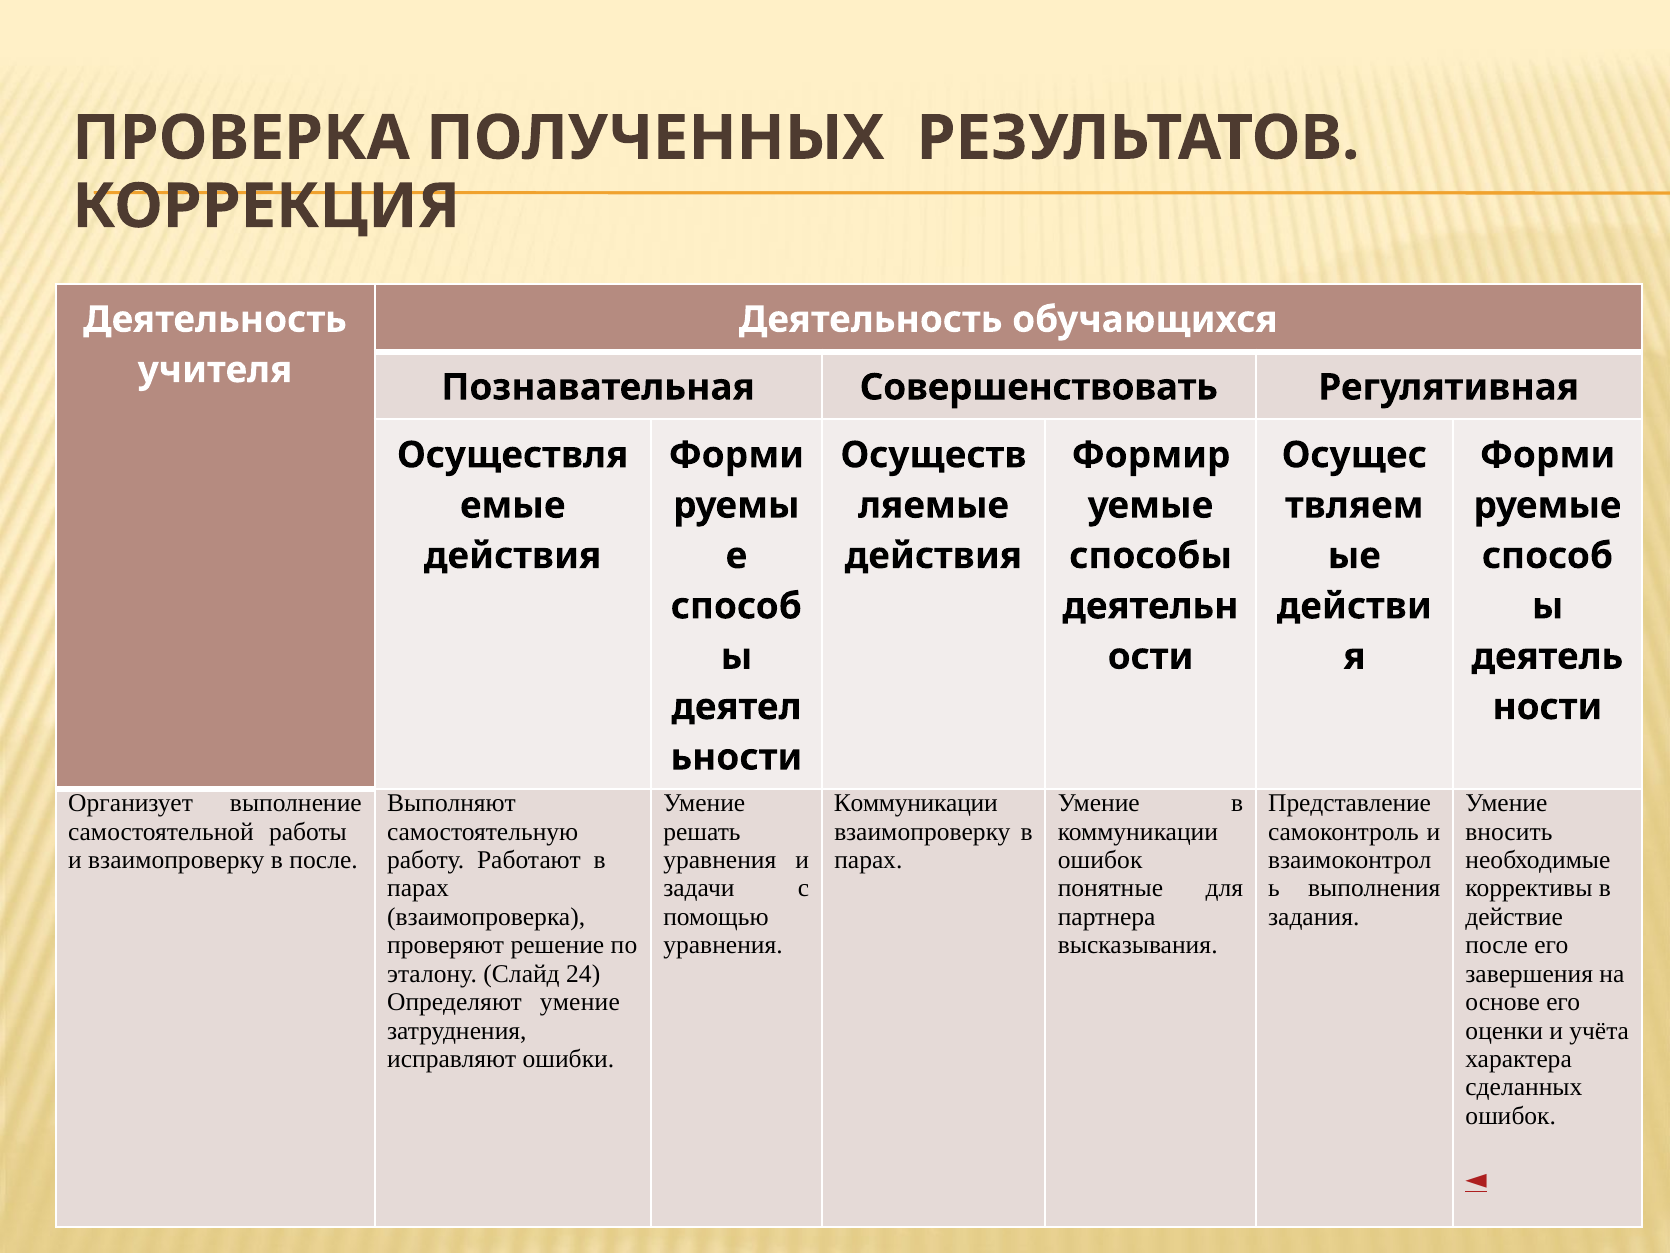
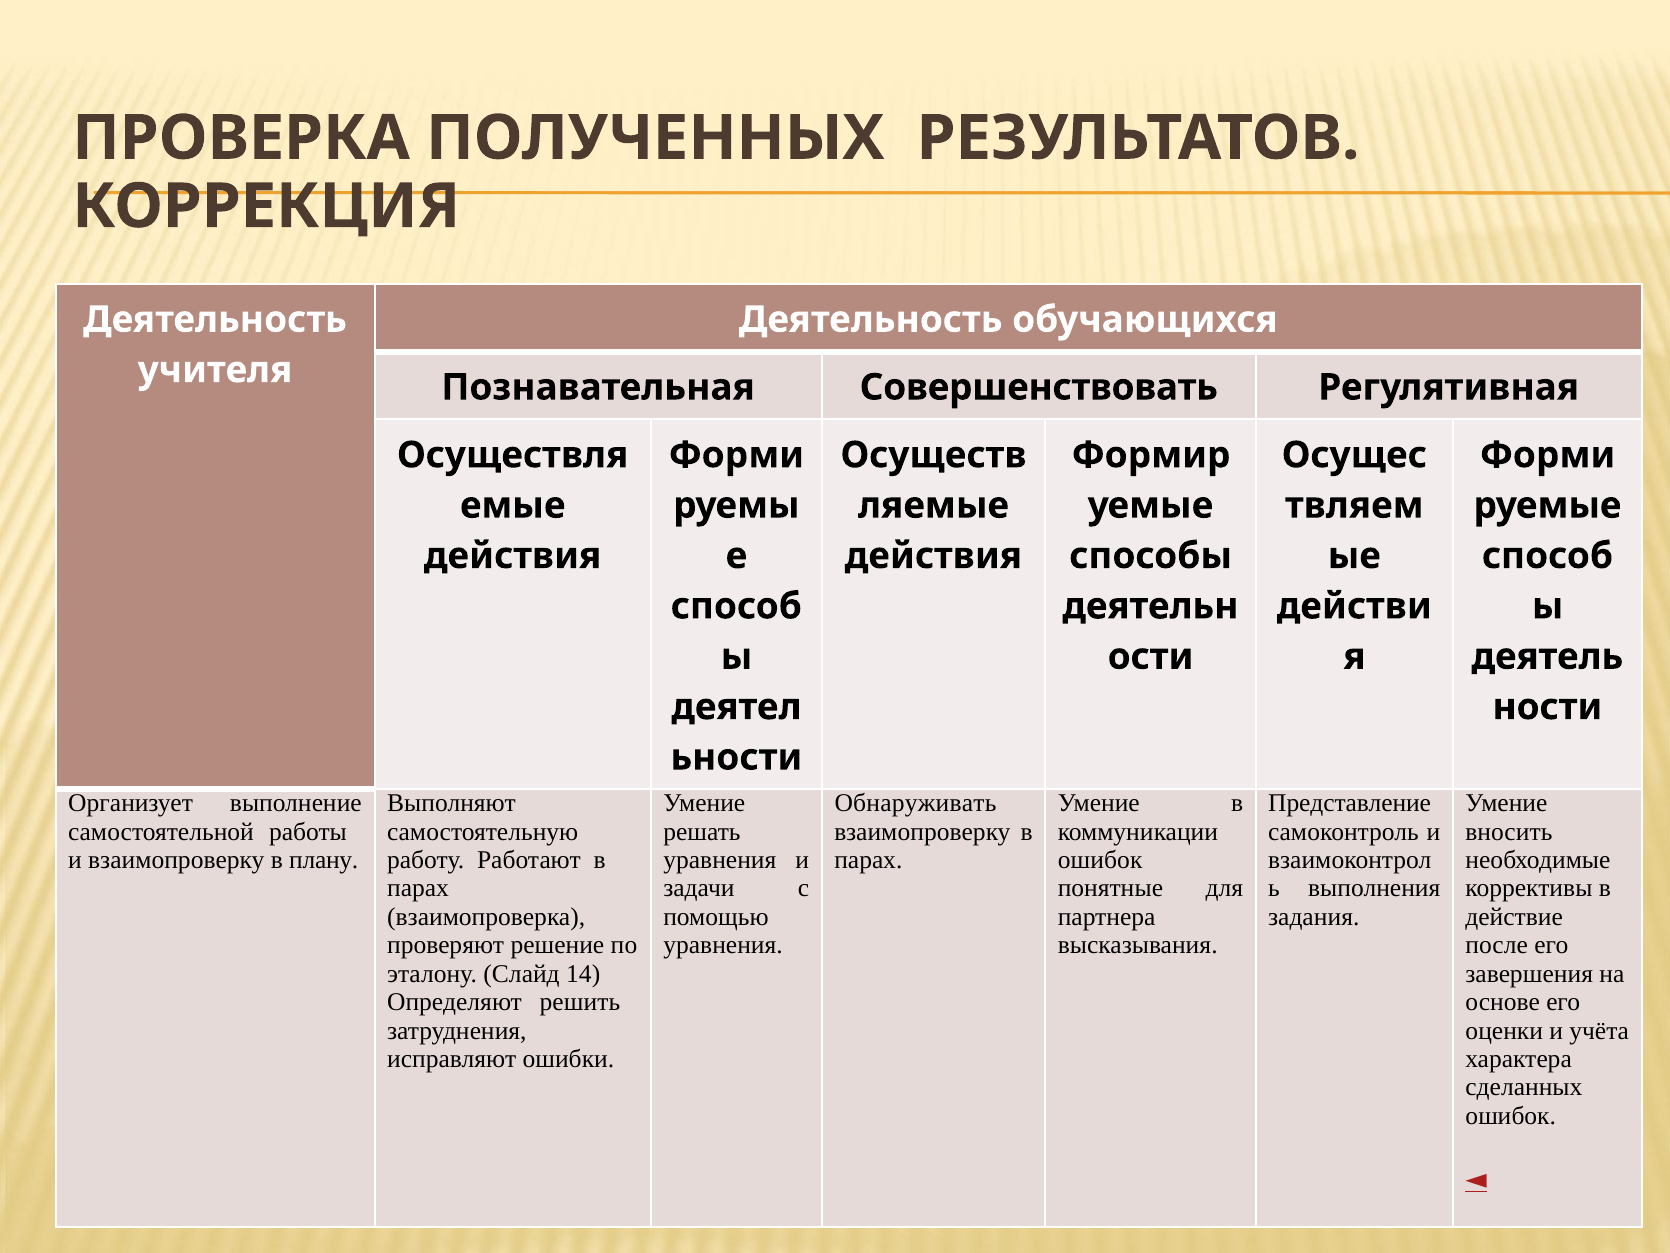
Коммуникации: Коммуникации -> Обнаруживать (916, 803)
в после: после -> плану (324, 860)
24: 24 -> 14 (583, 973)
Определяют умение: умение -> решить (580, 1002)
